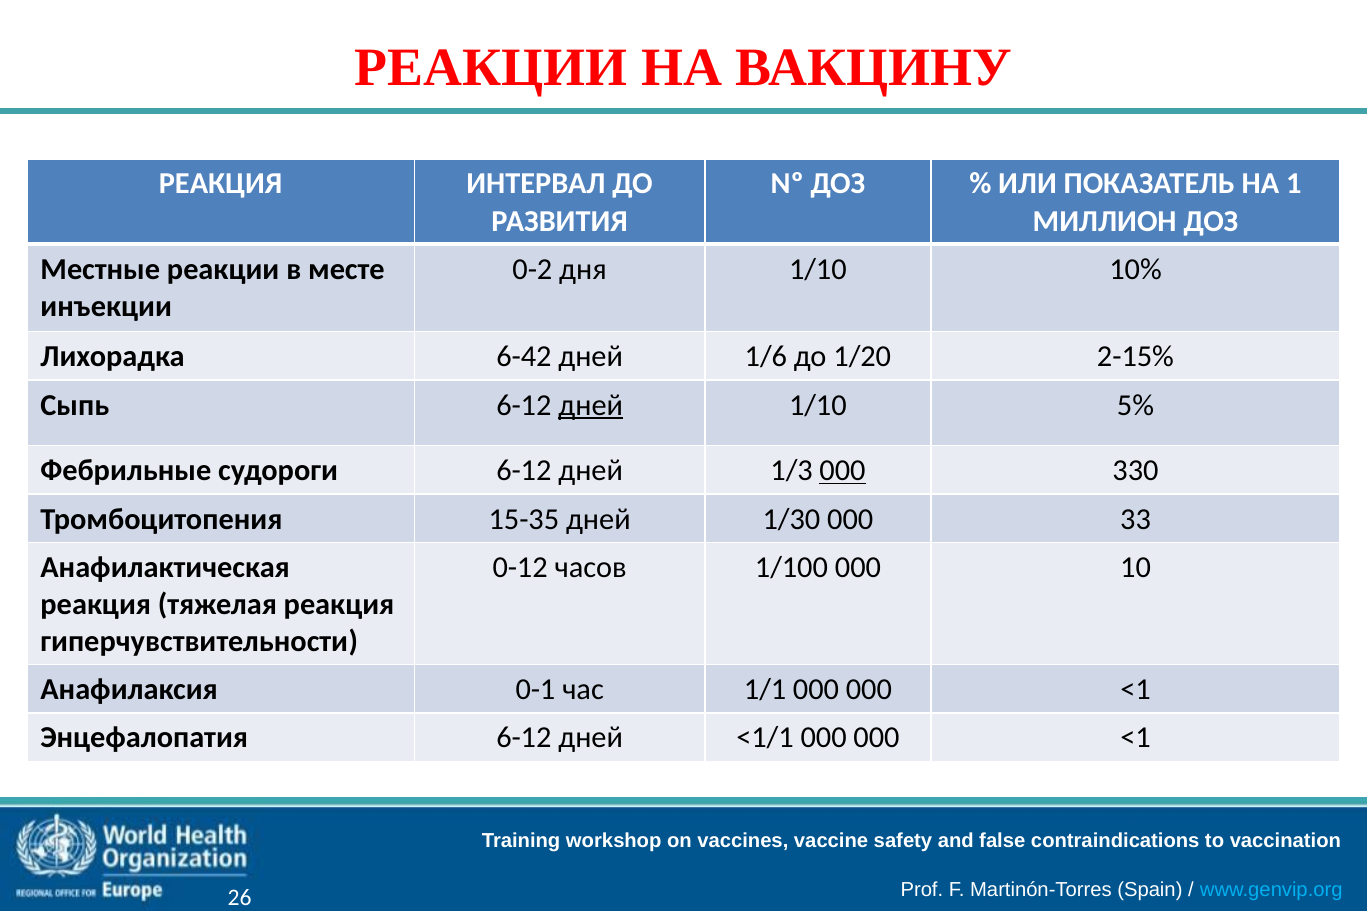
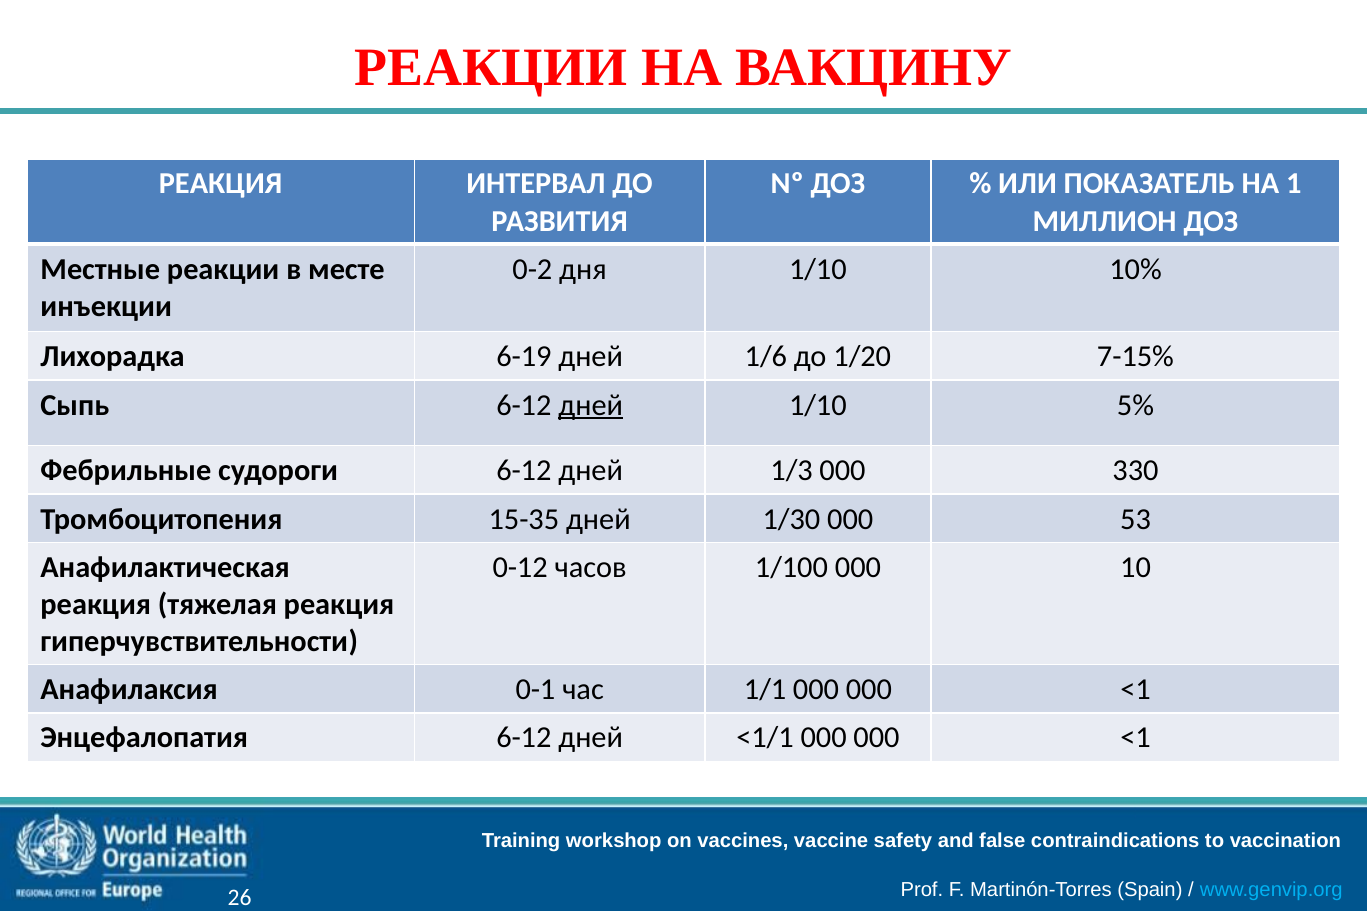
6-42: 6-42 -> 6-19 (524, 357)
2-15%: 2-15% -> 7-15% (1135, 357)
000 underline: present -> none (842, 471)
33: 33 -> 53 (1136, 519)
